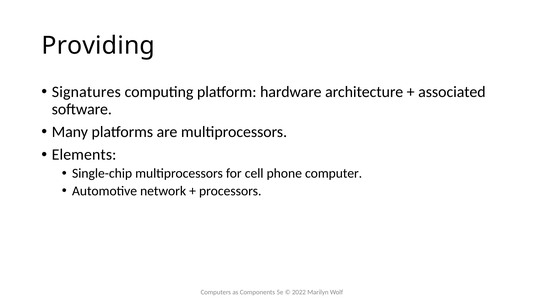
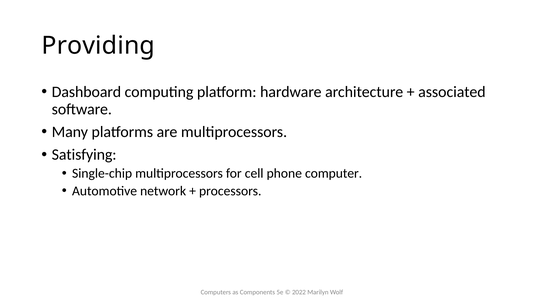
Signatures: Signatures -> Dashboard (86, 92)
Elements: Elements -> Satisfying (84, 155)
